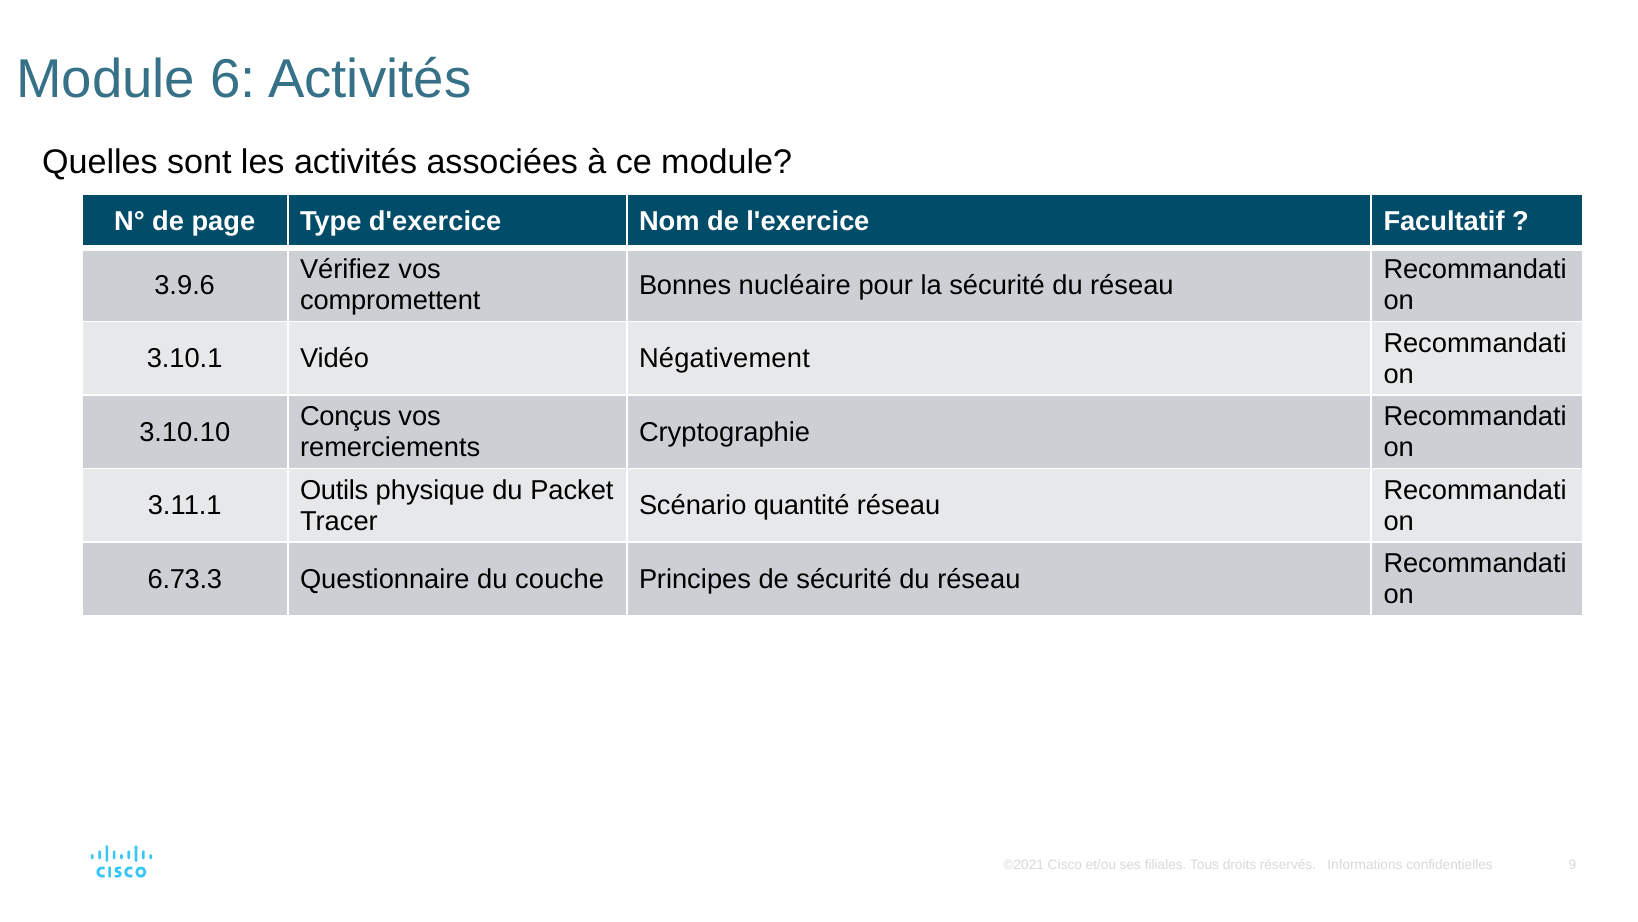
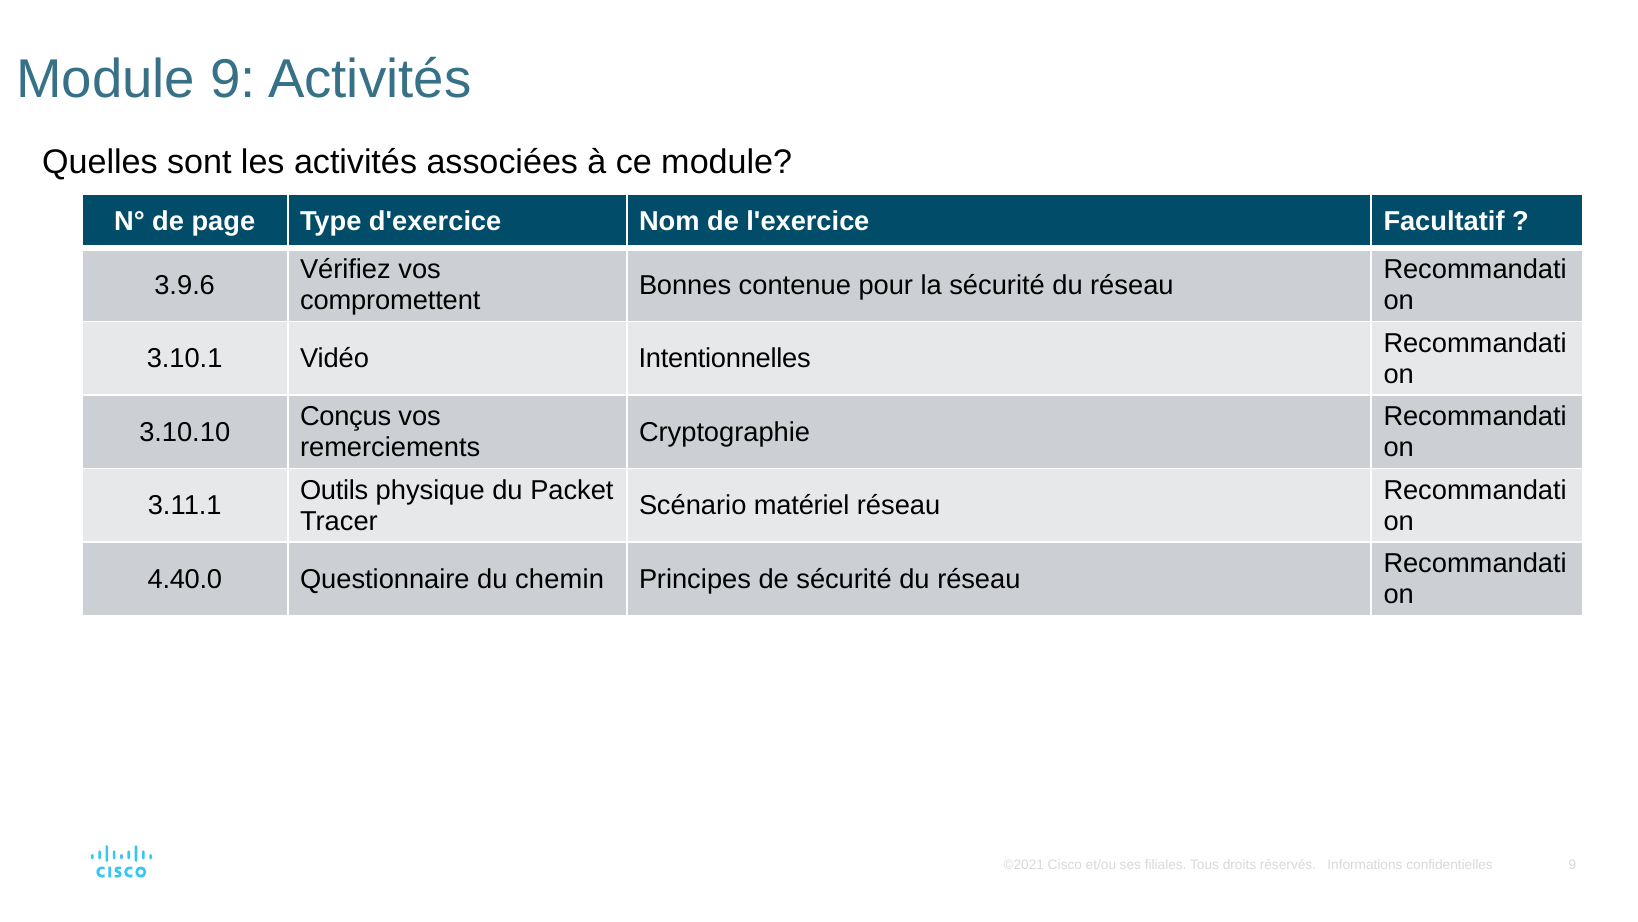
Module 6: 6 -> 9 (233, 79)
nucléaire: nucléaire -> contenue (795, 285)
Négativement: Négativement -> Intentionnelles (725, 359)
quantité: quantité -> matériel (802, 505)
6.73.3: 6.73.3 -> 4.40.0 (185, 579)
couche: couche -> chemin (560, 579)
